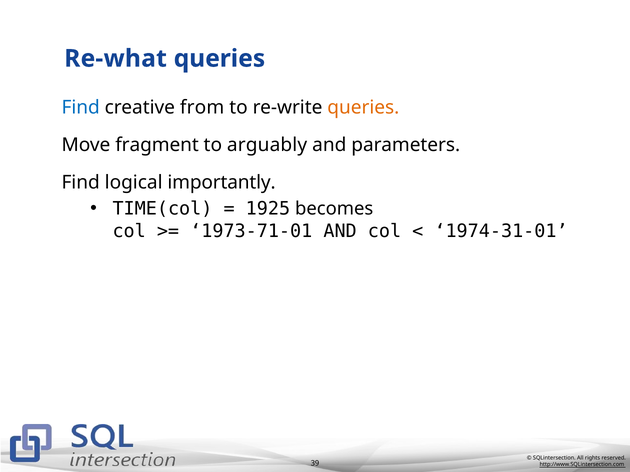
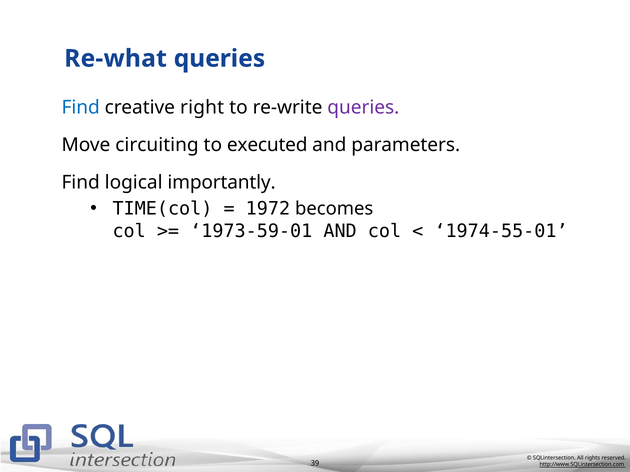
from: from -> right (202, 108)
queries colour: orange -> purple (363, 108)
fragment: fragment -> circuiting (157, 145)
arguably: arguably -> executed (267, 145)
1925: 1925 -> 1972 (268, 209)
1973-71-01: 1973-71-01 -> 1973-59-01 (251, 231)
1974-31-01: 1974-31-01 -> 1974-55-01 (501, 231)
